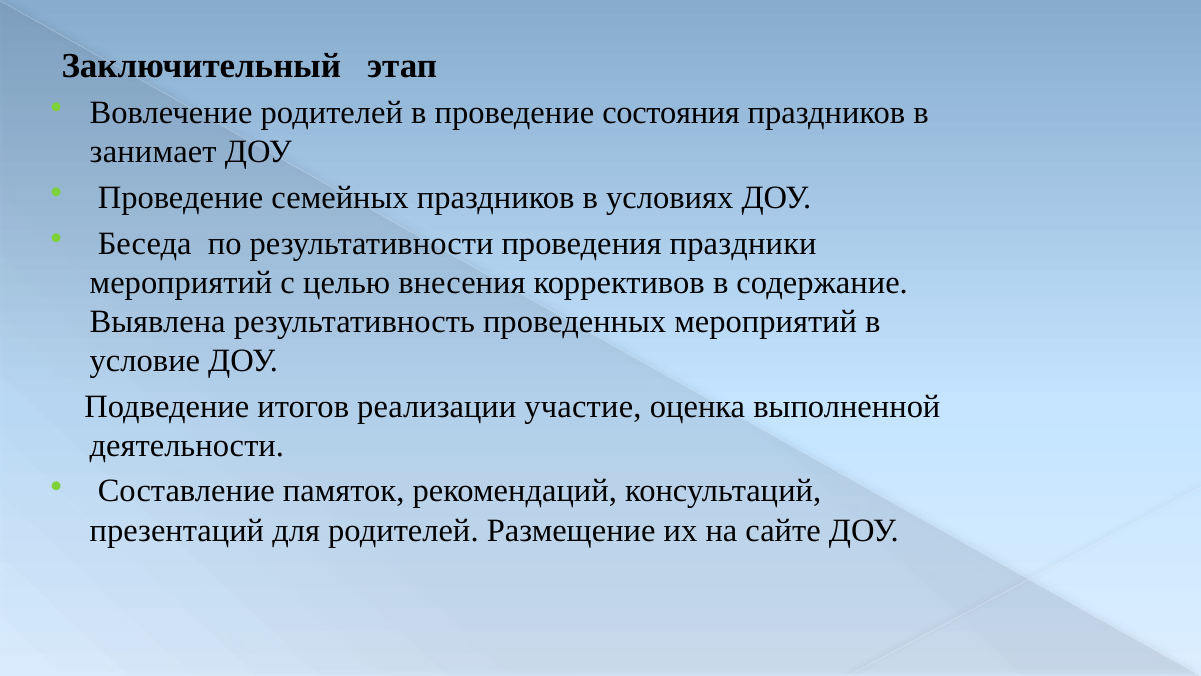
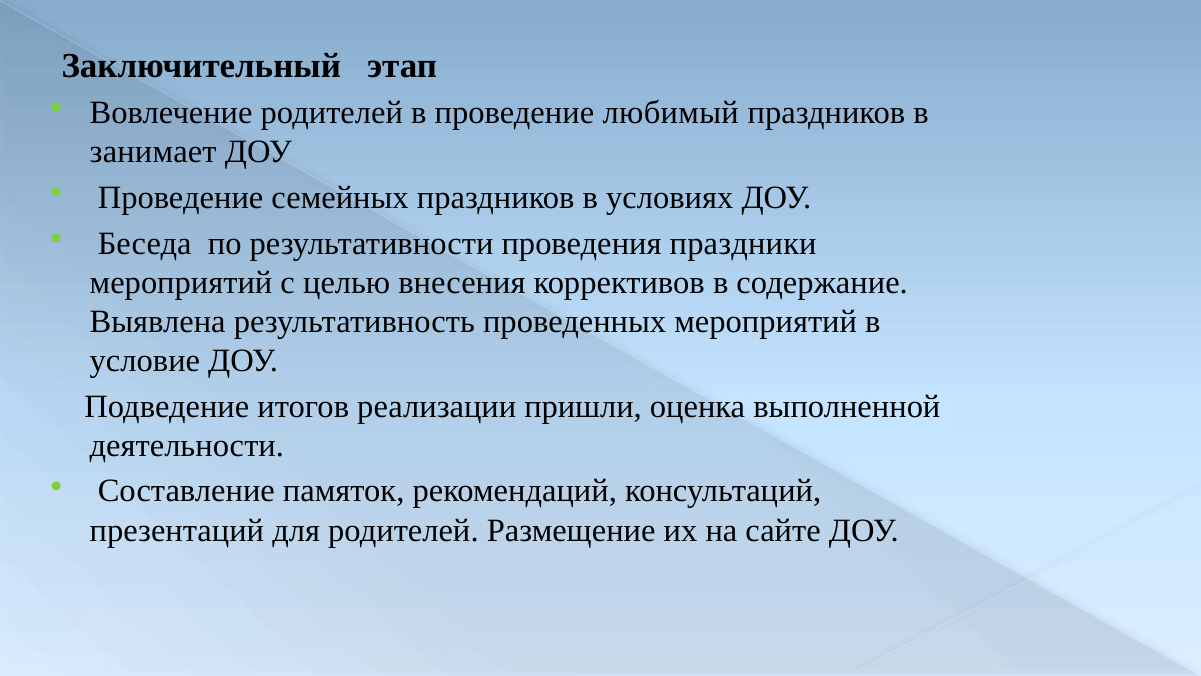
состояния: состояния -> любимый (671, 113)
участие: участие -> пришли (583, 406)
